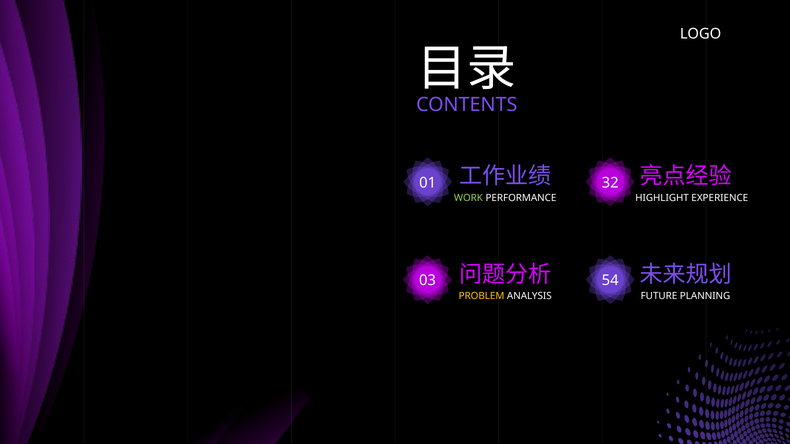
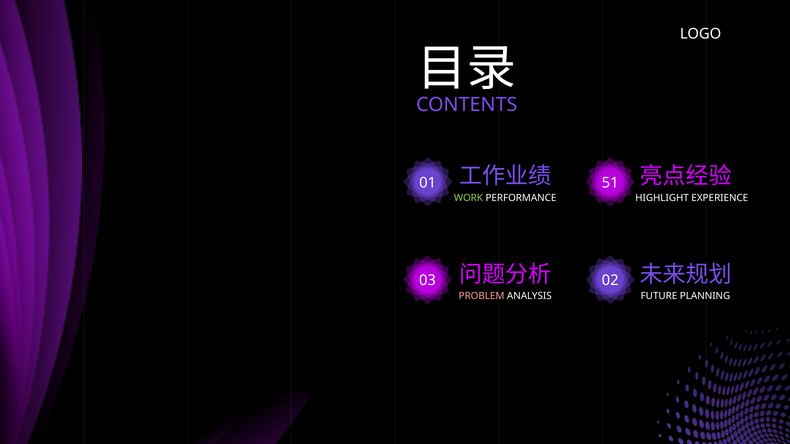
32: 32 -> 51 (610, 183)
54: 54 -> 02 (610, 281)
PROBLEM colour: yellow -> pink (482, 296)
